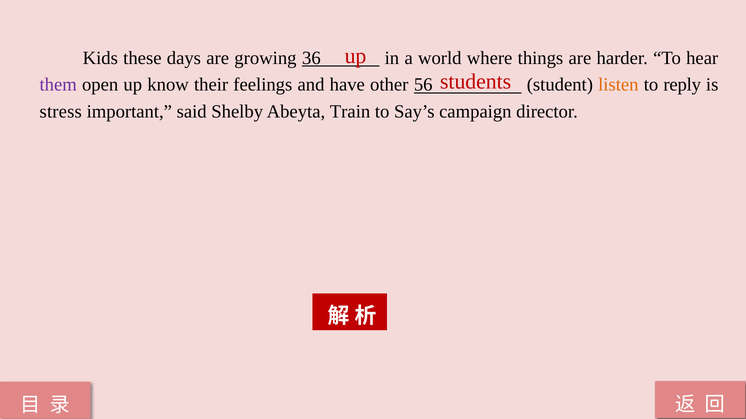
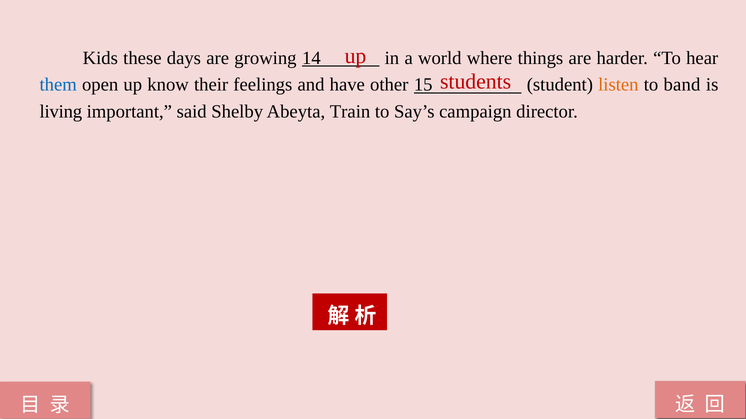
36: 36 -> 14 (311, 58)
them colour: purple -> blue (58, 85)
56: 56 -> 15 (423, 85)
reply: reply -> band (682, 85)
stress: stress -> living (61, 112)
